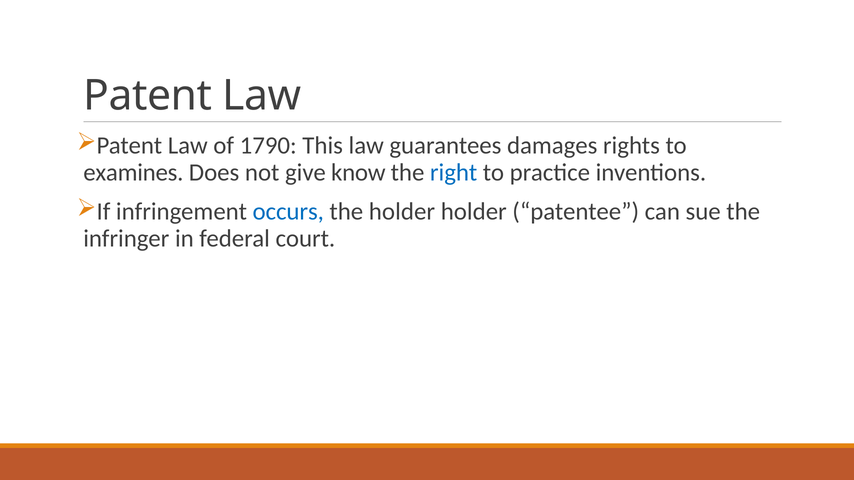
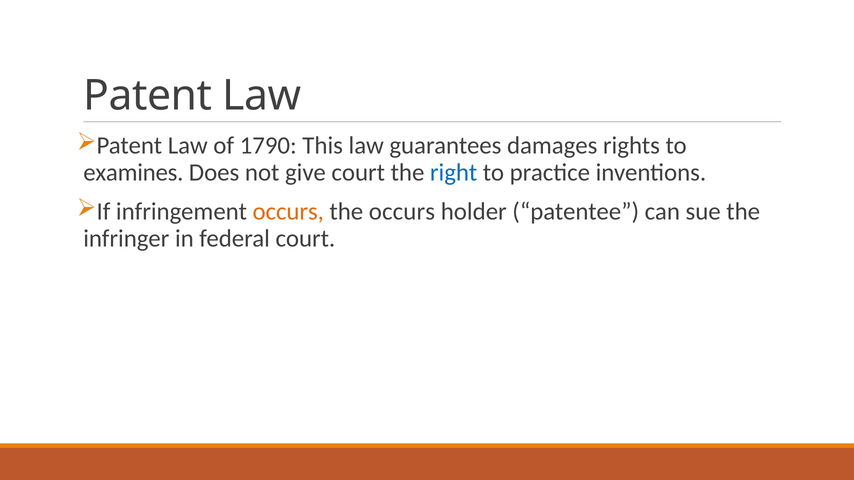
give know: know -> court (358, 173)
occurs colour: blue -> orange (288, 212)
the holder: holder -> occurs (402, 212)
